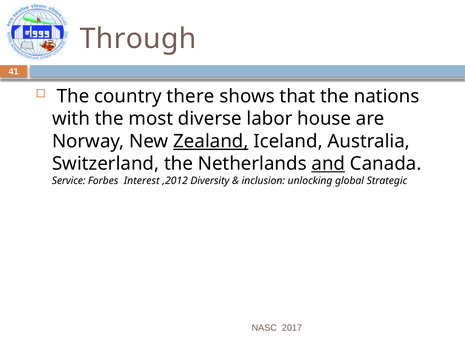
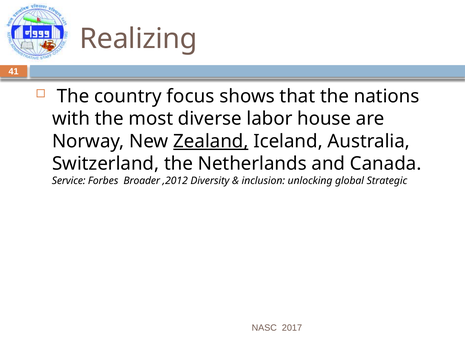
Through: Through -> Realizing (138, 39)
there: there -> focus (191, 96)
and underline: present -> none (328, 164)
Interest: Interest -> Broader (142, 181)
